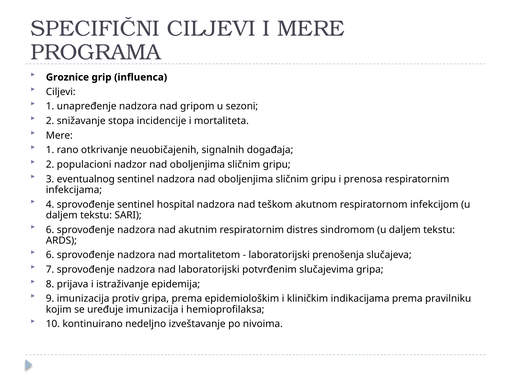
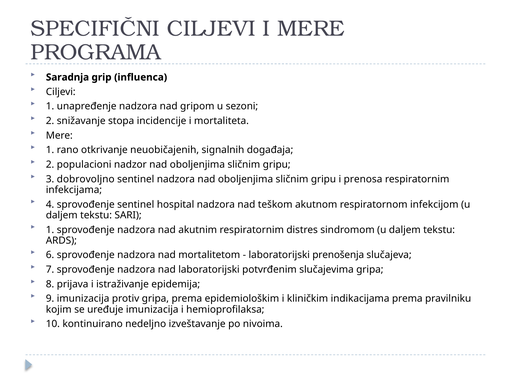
Groznice: Groznice -> Saradnja (67, 77)
eventualnog: eventualnog -> dobrovoljno (86, 179)
6: 6 -> 1 (50, 230)
